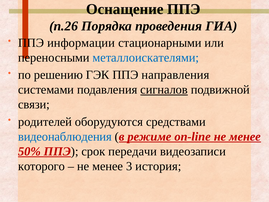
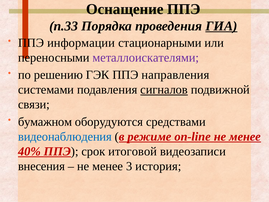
п.26: п.26 -> п.33 (64, 26)
ГИА underline: none -> present (221, 26)
металлоискателями colour: blue -> purple (146, 57)
родителей: родителей -> бумажном (45, 122)
50%: 50% -> 40% (29, 151)
передачи: передачи -> итоговой (133, 151)
которого: которого -> внесения (42, 166)
